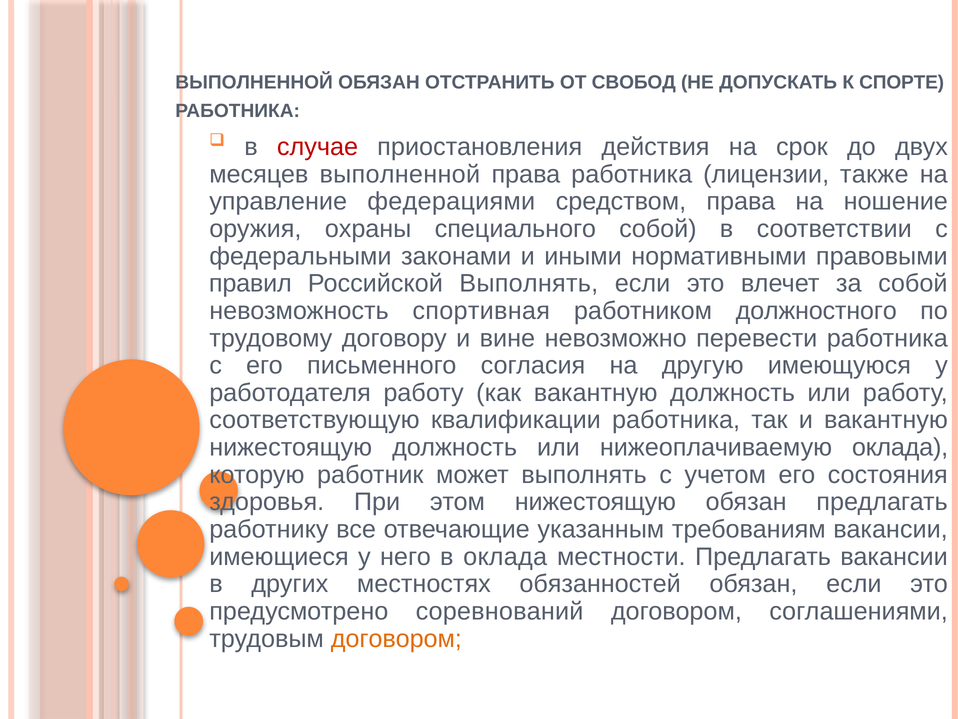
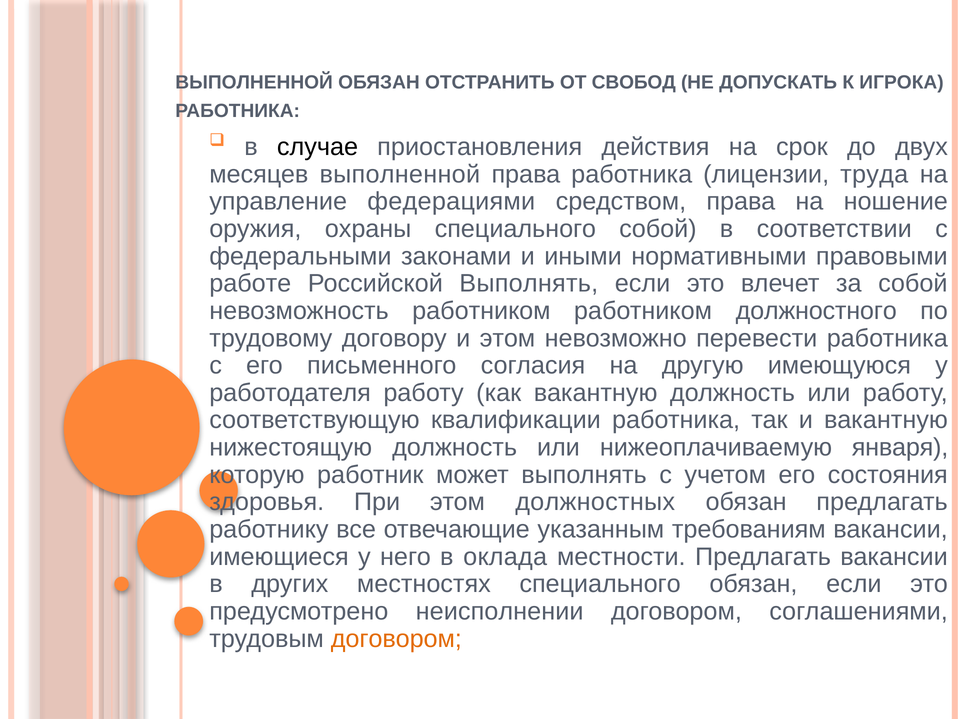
СПОРТЕ: СПОРТЕ -> ИГРОКА (902, 82)
случае colour: red -> black (318, 147)
также: также -> труда (874, 174)
правил: правил -> работе (250, 283)
невозможность спортивная: спортивная -> работником (481, 311)
и вине: вине -> этом (507, 338)
нижеоплачиваемую оклада: оклада -> января (900, 447)
этом нижестоящую: нижестоящую -> должностных (595, 502)
местностях обязанностей: обязанностей -> специального (600, 584)
соревнований: соревнований -> неисполнении (500, 611)
